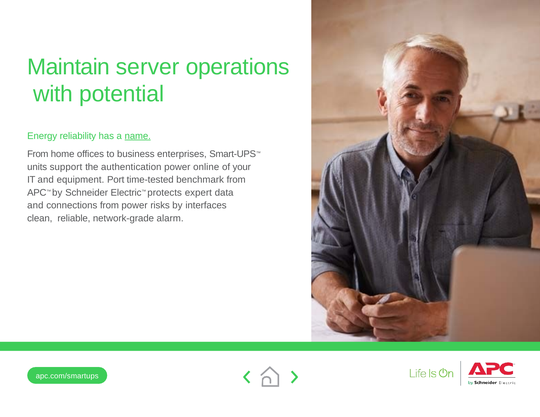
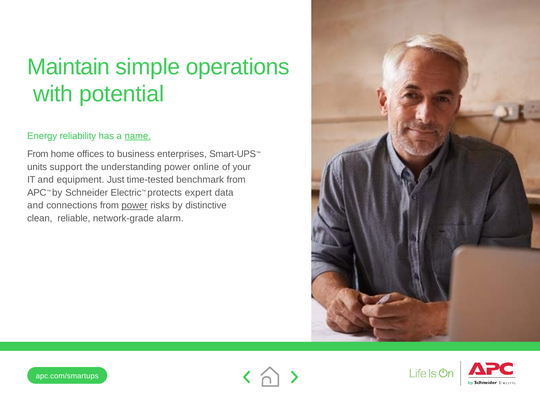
server: server -> simple (148, 67)
authentication: authentication -> understanding (131, 167)
Port: Port -> Just (116, 180)
power underline: none -> present (135, 206)
interfaces: interfaces -> distinctive (206, 206)
